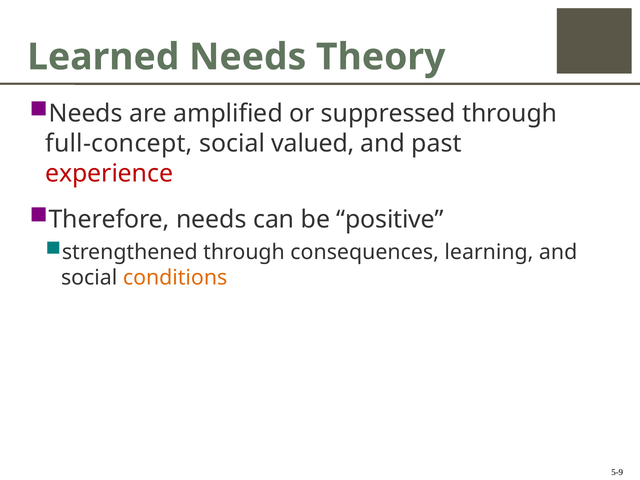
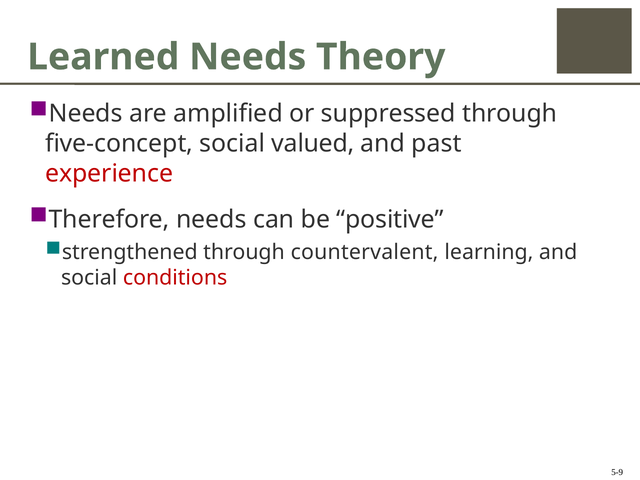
full-concept: full-concept -> five-concept (119, 144)
consequences: consequences -> countervalent (365, 252)
conditions colour: orange -> red (175, 278)
